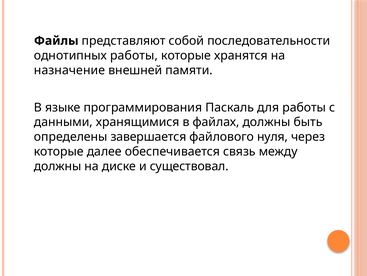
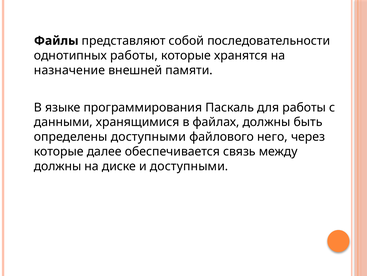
определены завершается: завершается -> доступными (148, 137)
нуля: нуля -> него (272, 137)
и существовал: существовал -> доступными (189, 166)
